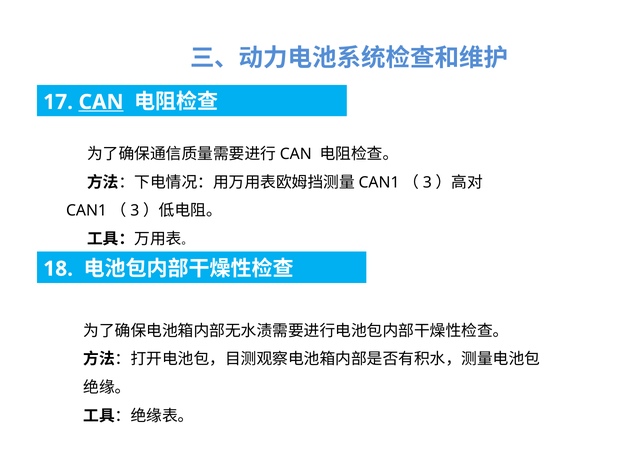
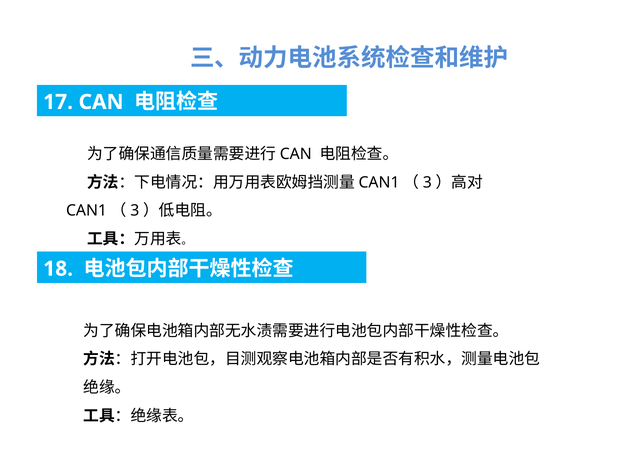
CAN underline: present -> none (101, 102)
